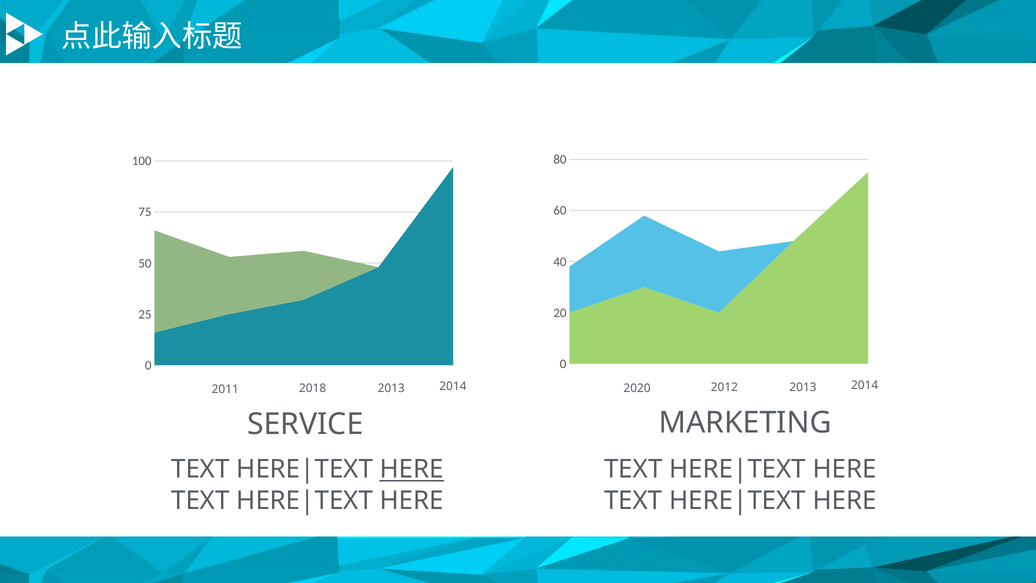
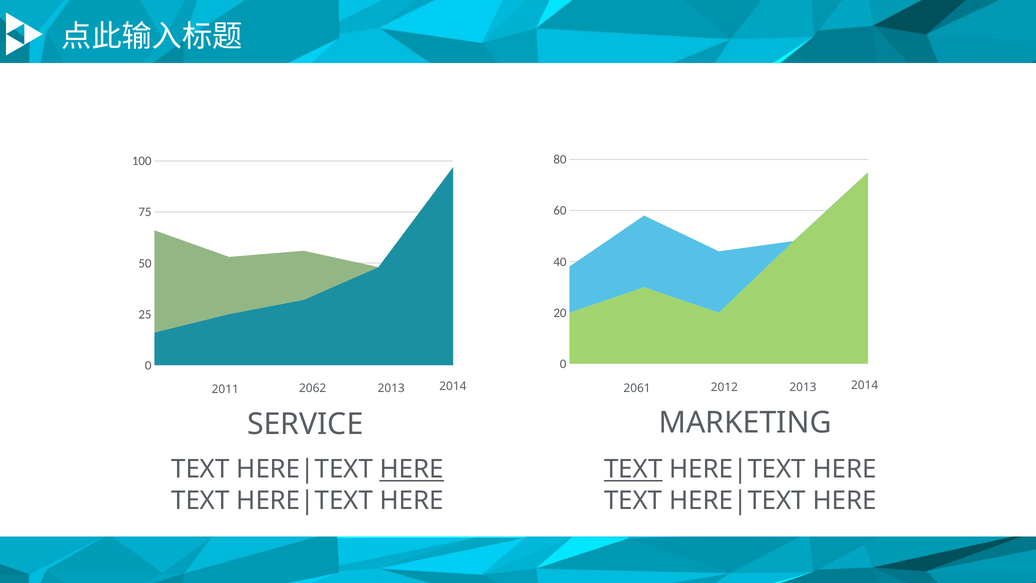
2018: 2018 -> 2062 (313, 388)
2020: 2020 -> 2061 (637, 388)
TEXT underline: none -> present (633, 469)
